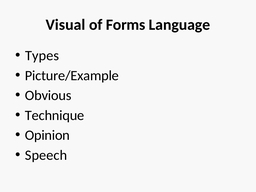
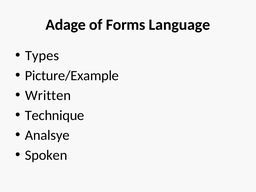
Visual: Visual -> Adage (66, 25)
Obvious: Obvious -> Written (48, 95)
Opinion: Opinion -> Analsye (47, 135)
Speech: Speech -> Spoken (46, 155)
